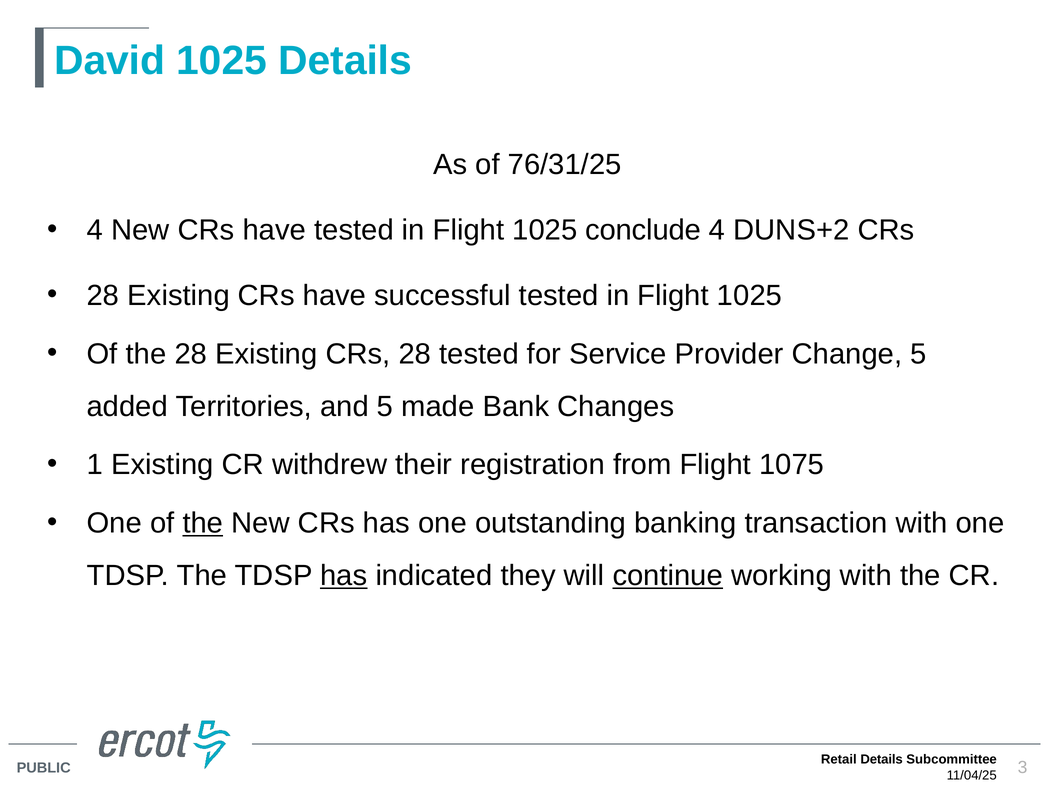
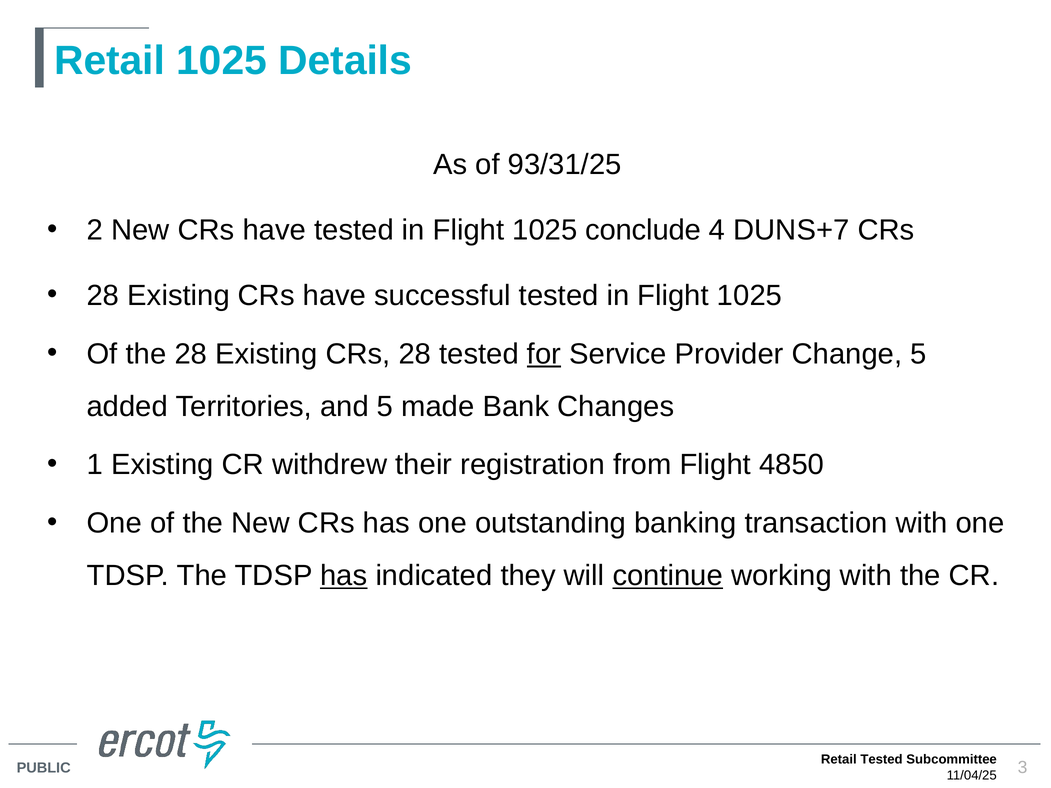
David: David -> Retail (110, 61)
76/31/25: 76/31/25 -> 93/31/25 (565, 165)
4: 4 -> 2 (95, 230)
DUNS+2: DUNS+2 -> DUNS+7 (791, 230)
for underline: none -> present (544, 354)
1075: 1075 -> 4850 (792, 465)
the underline: present -> none (203, 523)
Retail Details: Details -> Tested (882, 760)
